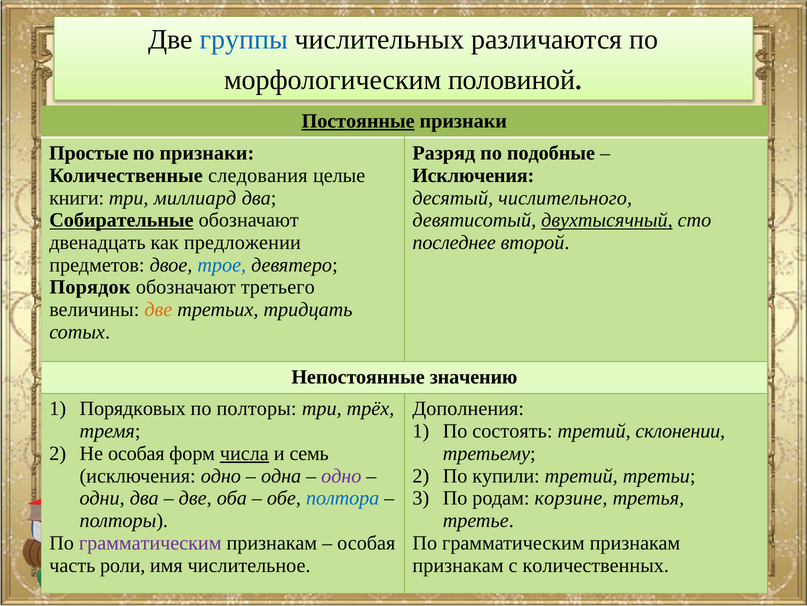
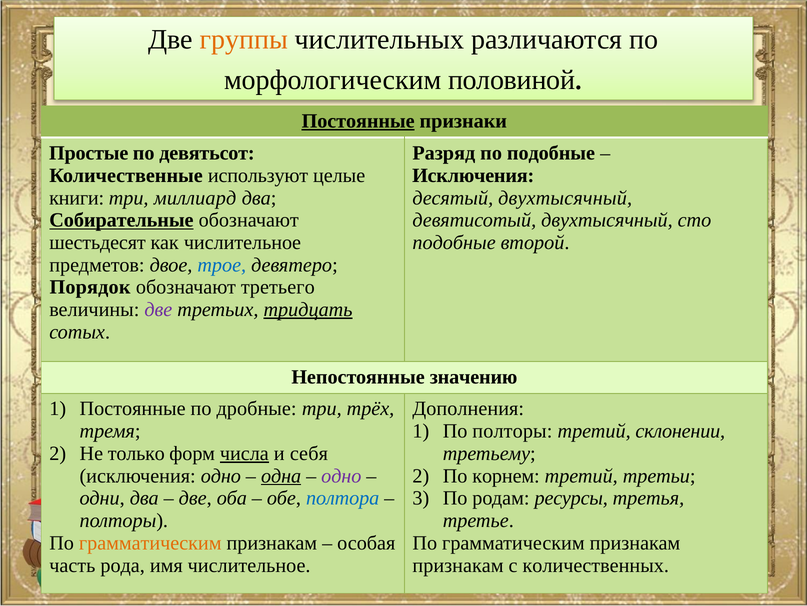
группы colour: blue -> orange (244, 39)
по признаки: признаки -> девятьсот (207, 153)
следования: следования -> используют (258, 175)
десятый числительного: числительного -> двухтысячный (565, 198)
двухтысячный underline: present -> none (607, 220)
двенадцать: двенадцать -> шестьдесят (98, 242)
как предложении: предложении -> числительное (242, 242)
последнее: последнее -> подобные (454, 242)
две colour: orange -> purple (158, 309)
тридцать underline: none -> present (308, 309)
Порядковых: Порядковых -> Постоянные (133, 408)
по полторы: полторы -> дробные (257, 408)
По состоять: состоять -> полторы (512, 431)
Не особая: особая -> только (136, 453)
семь: семь -> себя (309, 453)
одна underline: none -> present (281, 475)
купили: купили -> корнем (506, 475)
корзине: корзине -> ресурсы (571, 498)
грамматическим colour: purple -> orange (150, 542)
роли: роли -> рода (123, 565)
